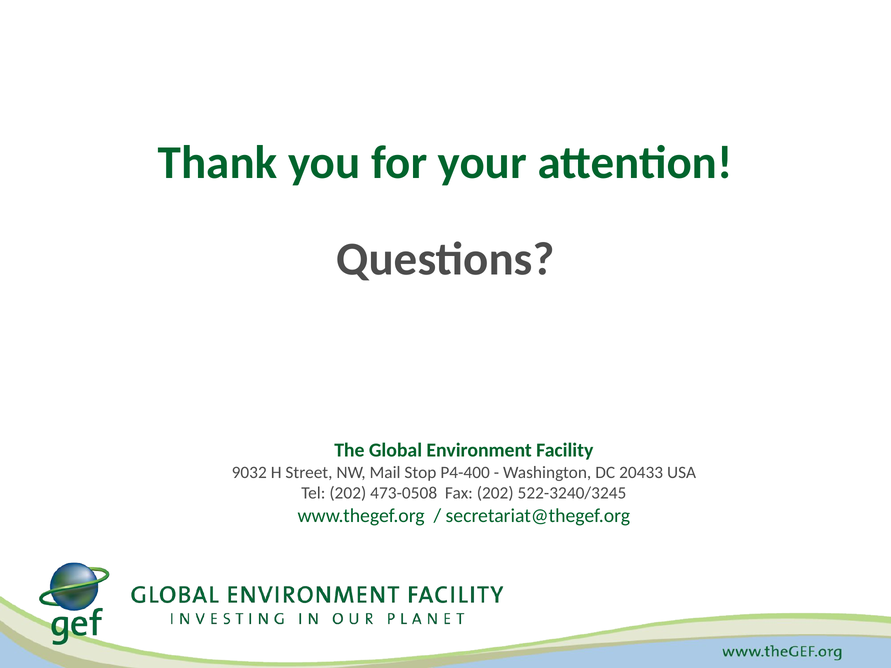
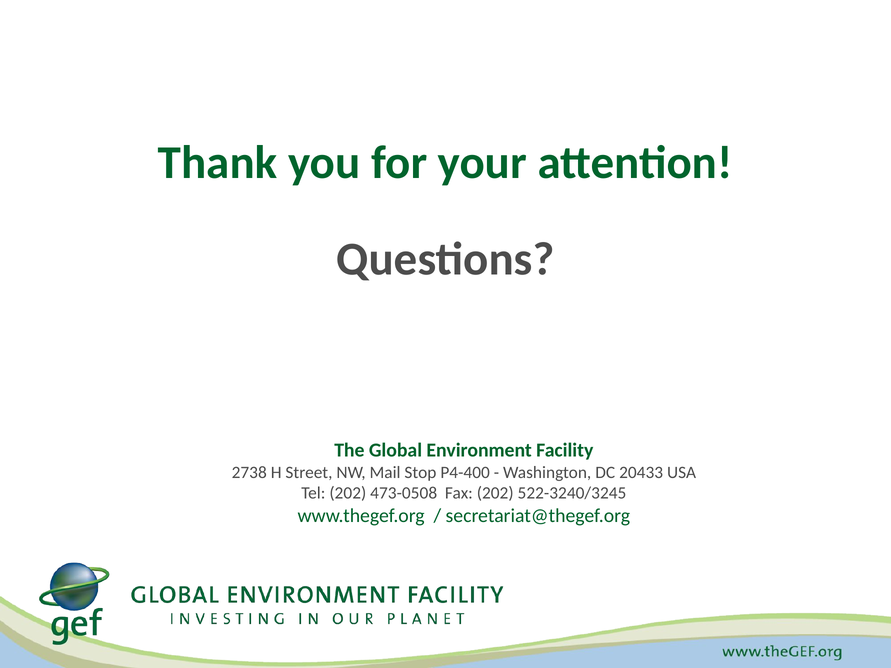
9032: 9032 -> 2738 (249, 473)
